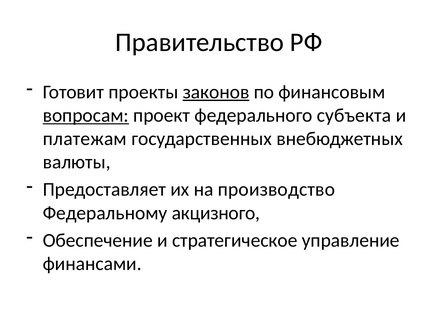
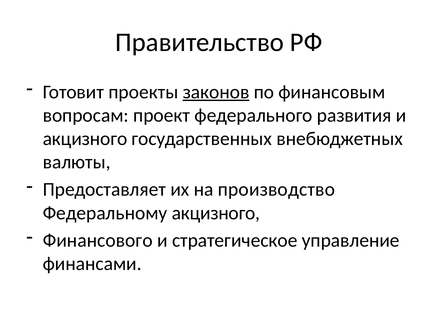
вопросам underline: present -> none (86, 115)
субъекта: субъекта -> развития (354, 115)
платежам: платежам -> акцизного (85, 139)
Обеспечение: Обеспечение -> Финансового (98, 240)
